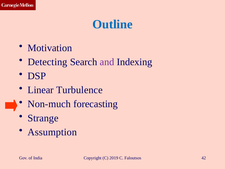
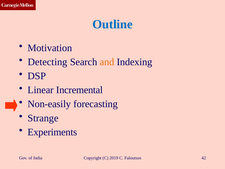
and colour: purple -> orange (107, 62)
Turbulence: Turbulence -> Incremental (80, 90)
Non-much: Non-much -> Non-easily (49, 104)
Assumption: Assumption -> Experiments (52, 132)
